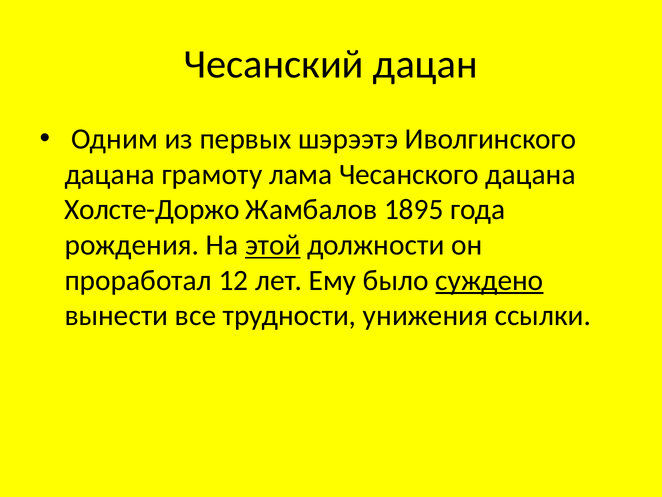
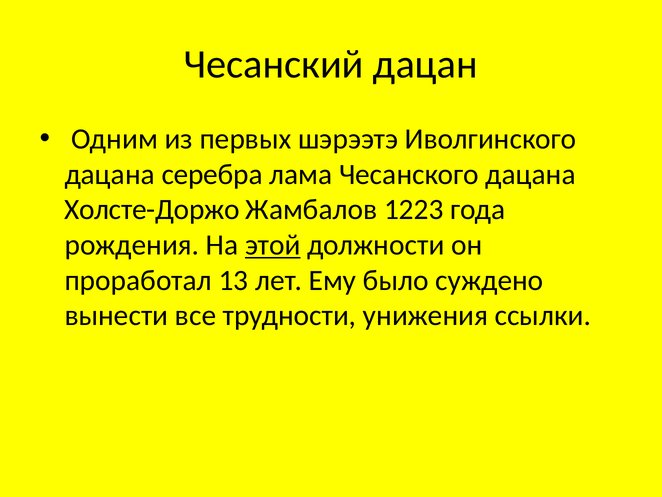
грамоту: грамоту -> серебра (212, 174)
1895: 1895 -> 1223 (414, 210)
12: 12 -> 13 (233, 280)
суждено underline: present -> none (489, 280)
